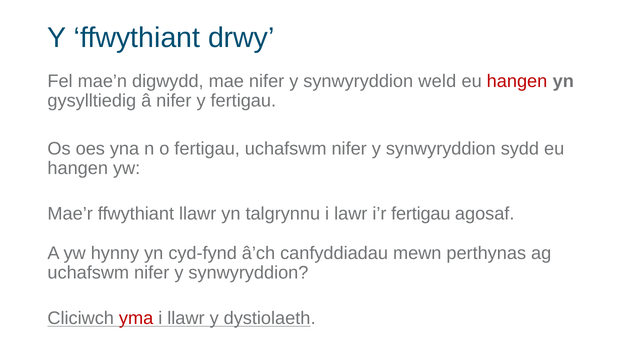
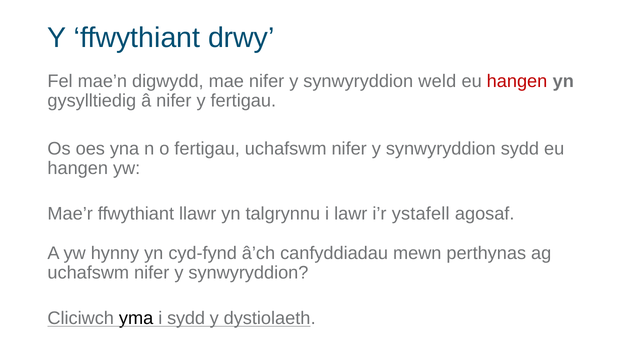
i’r fertigau: fertigau -> ystafell (421, 214)
yma colour: red -> black (136, 319)
i llawr: llawr -> sydd (186, 319)
